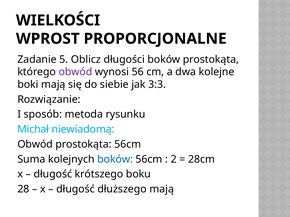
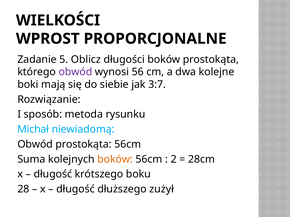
3:3: 3:3 -> 3:7 (157, 85)
boków colour: blue -> orange (115, 160)
dłuższego mają: mają -> zużył (162, 189)
